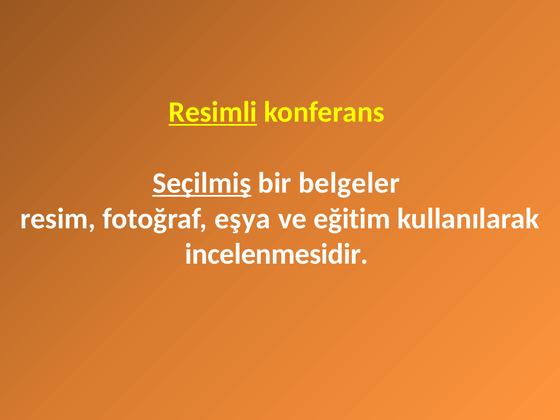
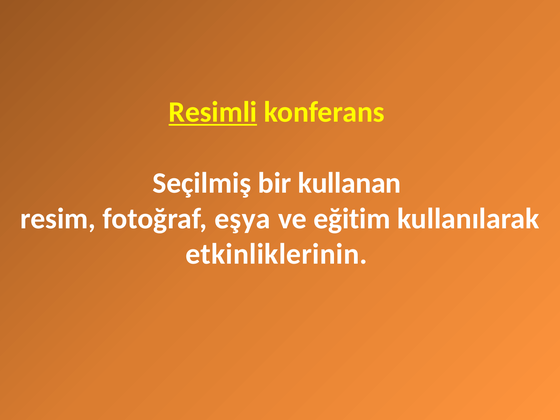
Seçilmiş underline: present -> none (202, 183)
belgeler: belgeler -> kullanan (349, 183)
incelenmesidir: incelenmesidir -> etkinliklerinin (276, 254)
